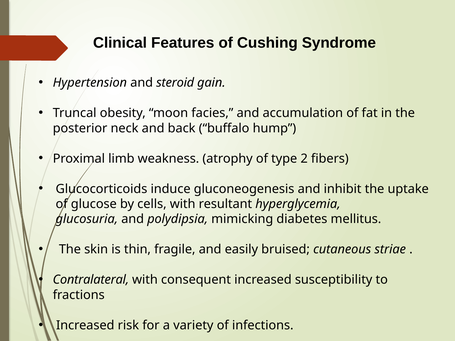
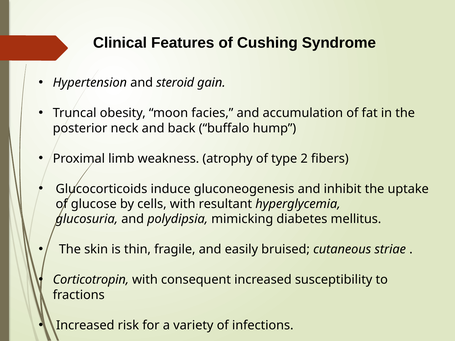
Contralateral: Contralateral -> Corticotropin (91, 280)
